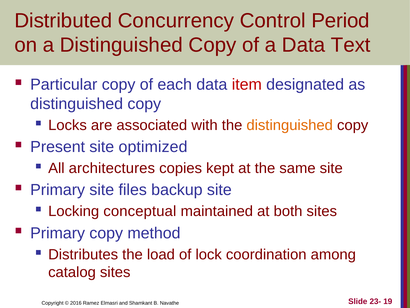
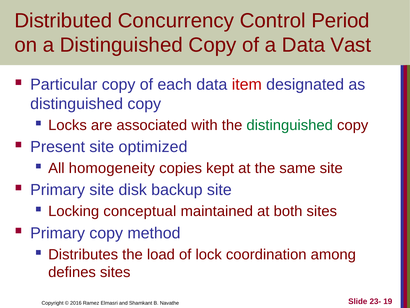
Text: Text -> Vast (351, 45)
distinguished colour: orange -> green (290, 125)
architectures: architectures -> homogeneity (112, 168)
files: files -> disk (133, 190)
catalog: catalog -> defines (72, 272)
